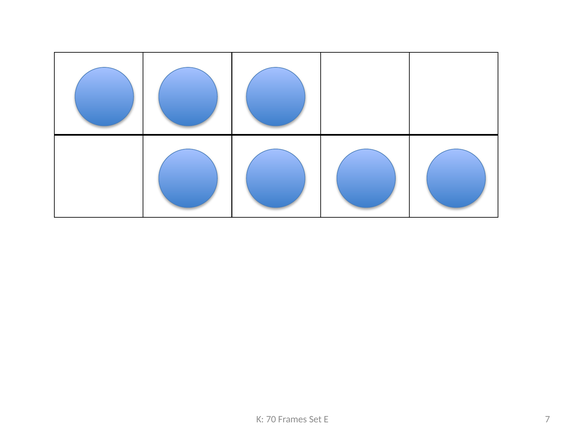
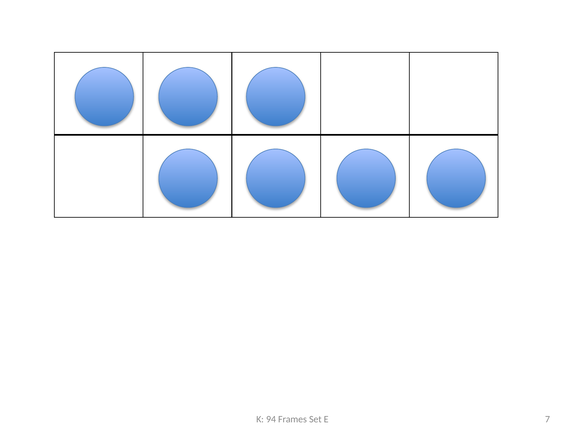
70: 70 -> 94 (271, 419)
